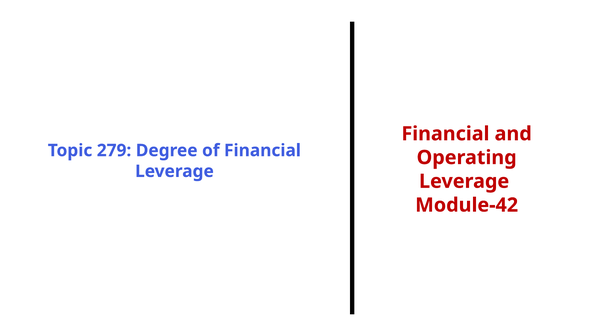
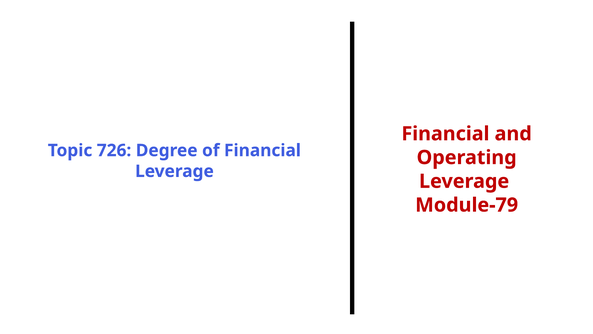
279: 279 -> 726 (114, 150)
Module-42: Module-42 -> Module-79 (467, 205)
